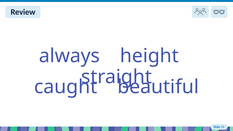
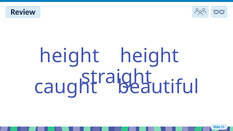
always: always -> height (69, 56)
